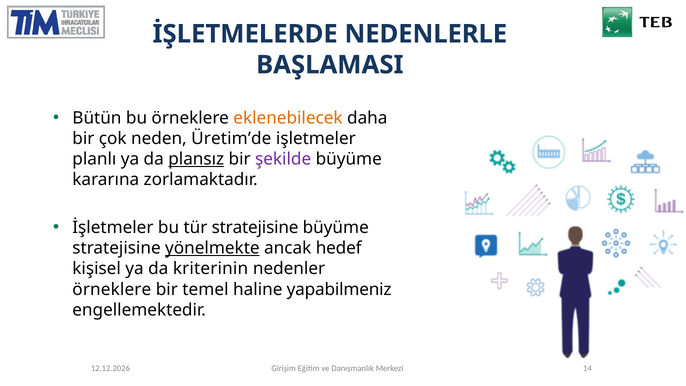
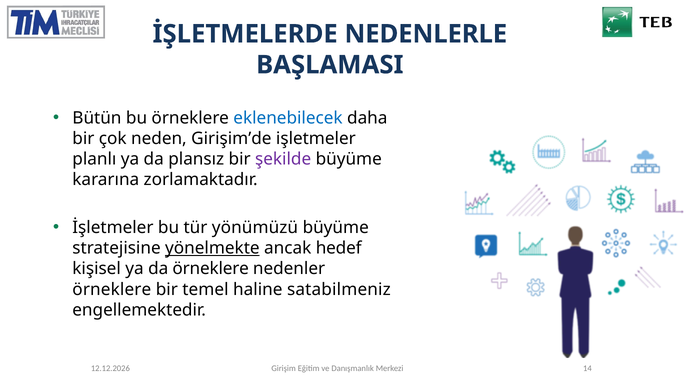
eklenebilecek colour: orange -> blue (288, 118)
Üretim’de: Üretim’de -> Girişim’de (231, 138)
plansız underline: present -> none (196, 159)
tür stratejisine: stratejisine -> yönümüzü (255, 228)
da kriterinin: kriterinin -> örneklere (211, 269)
yapabilmeniz: yapabilmeniz -> satabilmeniz (339, 289)
